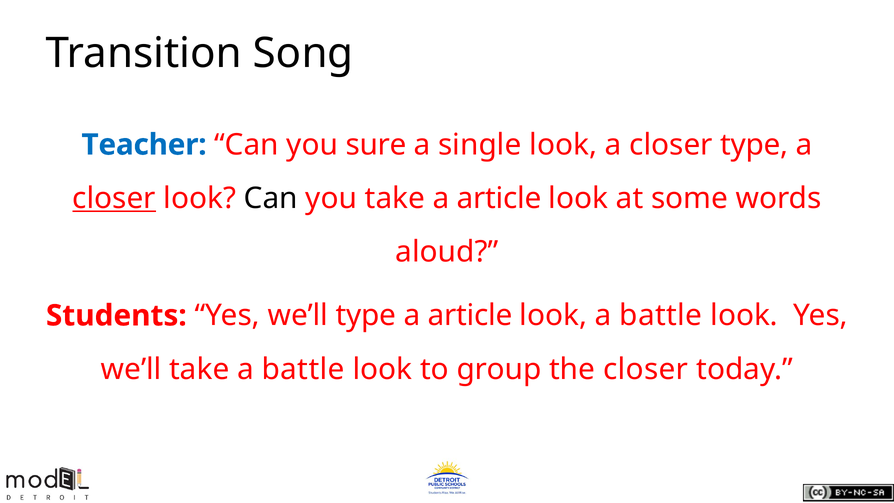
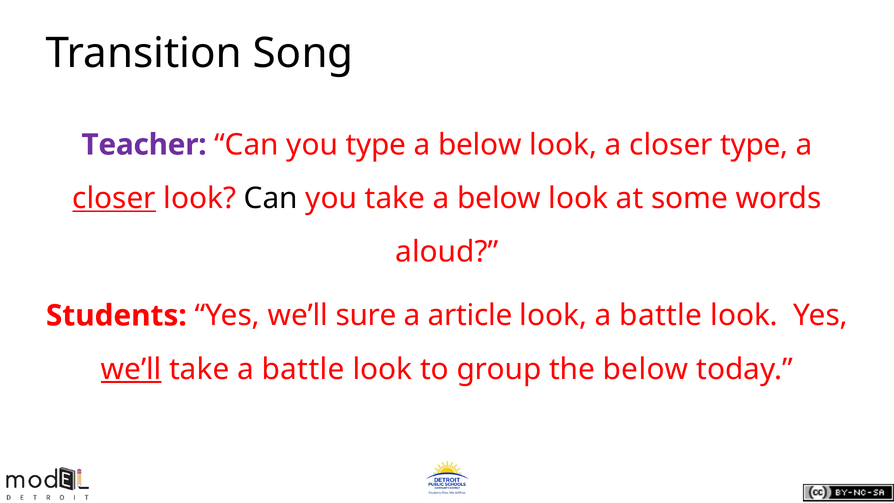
Teacher colour: blue -> purple (144, 145)
you sure: sure -> type (376, 145)
single: single -> below (480, 145)
take a article: article -> below (499, 198)
we’ll type: type -> sure (366, 316)
we’ll underline: none -> present (131, 369)
the closer: closer -> below (646, 369)
